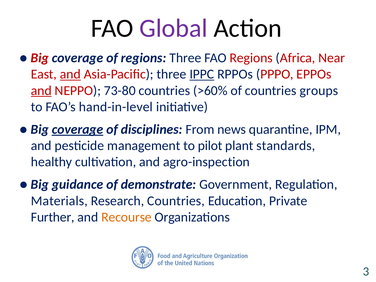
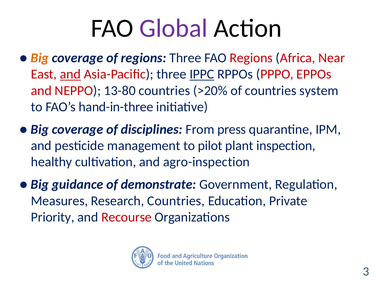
Big colour: red -> orange (40, 58)
and underline: present -> none (41, 91)
73-80: 73-80 -> 13-80 (120, 91)
>60%: >60% -> >20% (210, 91)
groups: groups -> system (319, 91)
hand-in-level: hand-in-level -> hand-in-three (116, 107)
coverage underline: present -> none (78, 129)
news: news -> press (232, 129)
standards: standards -> inspection (286, 146)
Materials: Materials -> Measures (59, 201)
Further: Further -> Priority (53, 217)
Recourse colour: orange -> red (127, 217)
